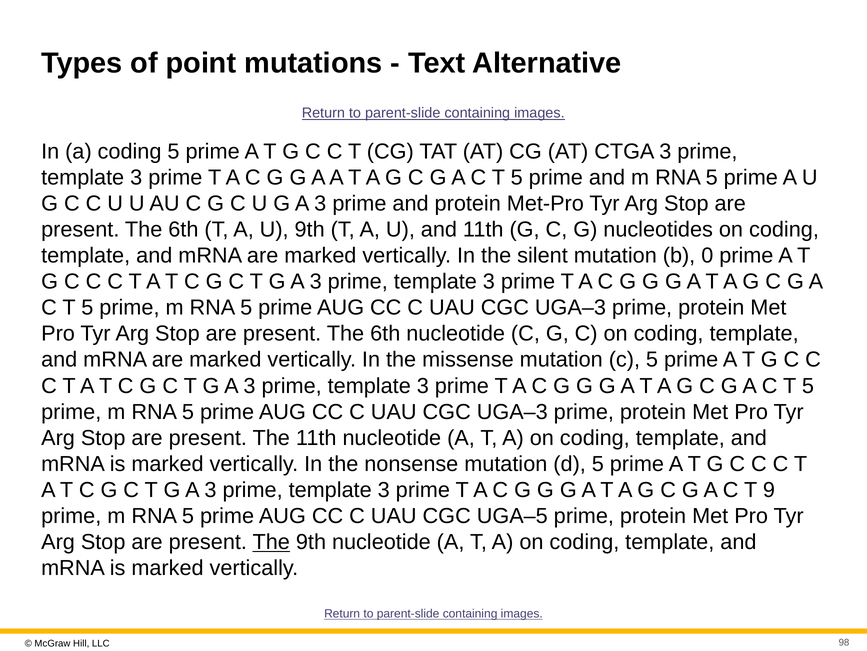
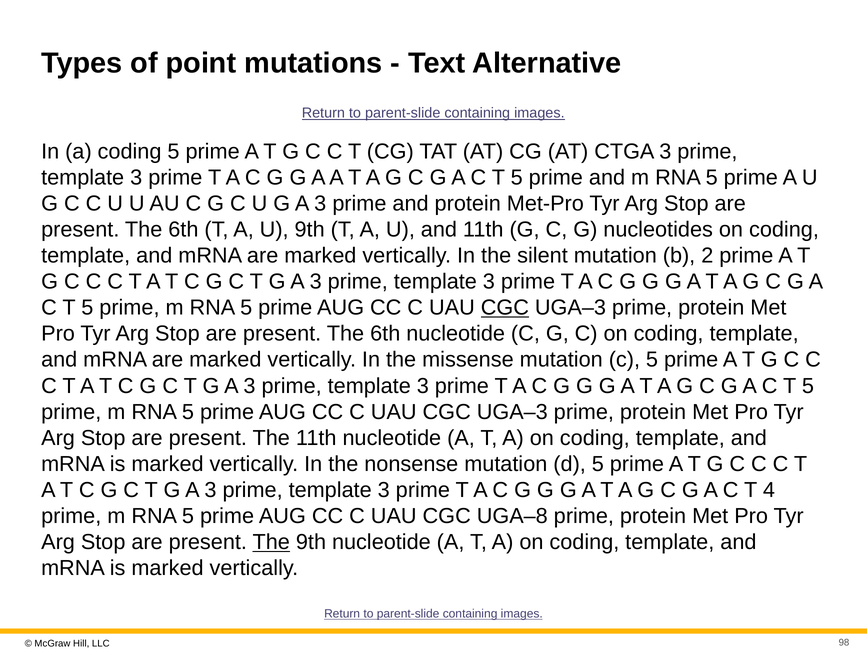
0: 0 -> 2 (707, 255)
CGC underline: none -> present (505, 307)
9: 9 -> 4 (769, 489)
UGA–5: UGA–5 -> UGA–8 (512, 515)
